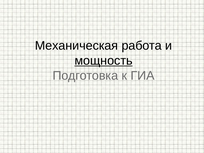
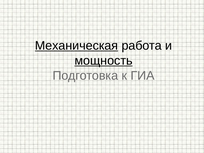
Механическая underline: none -> present (76, 46)
